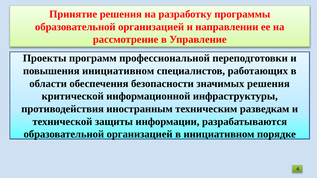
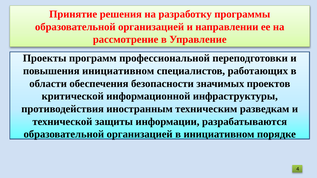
значимых решения: решения -> проектов (269, 84)
